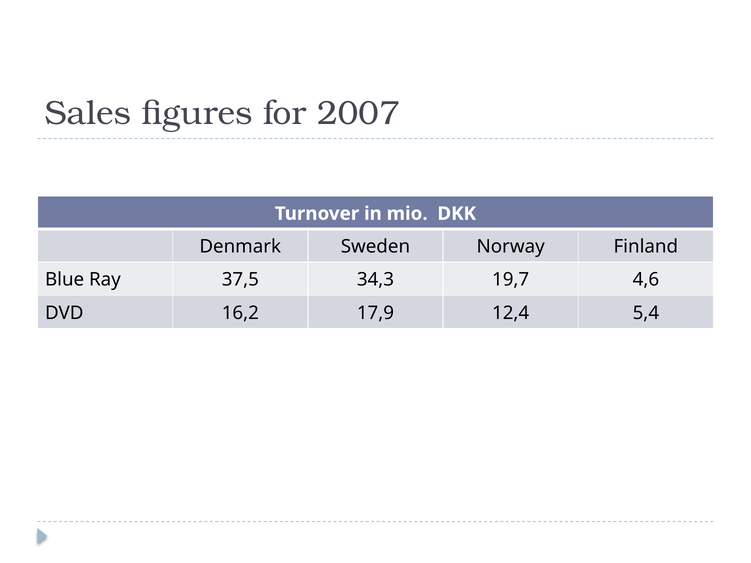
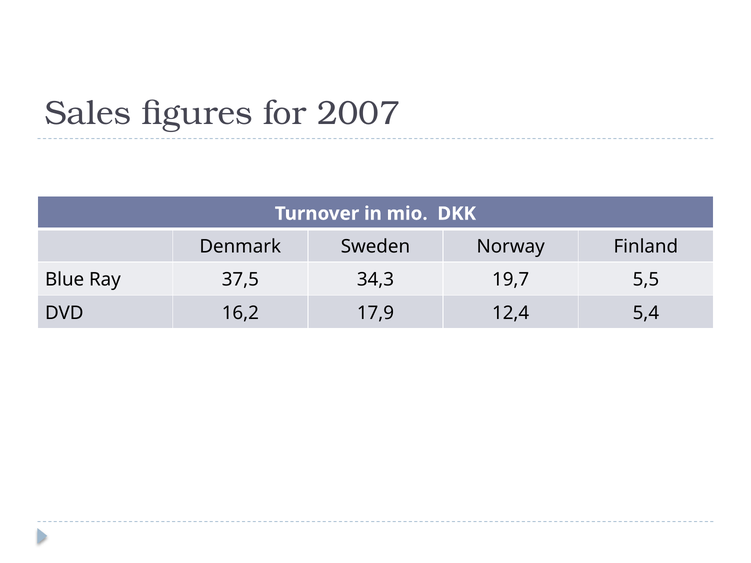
4,6: 4,6 -> 5,5 (646, 280)
